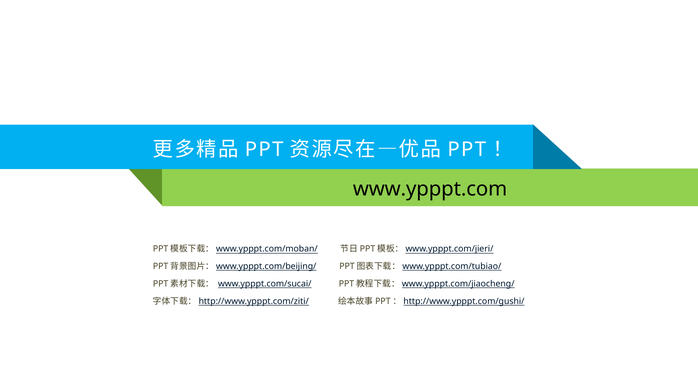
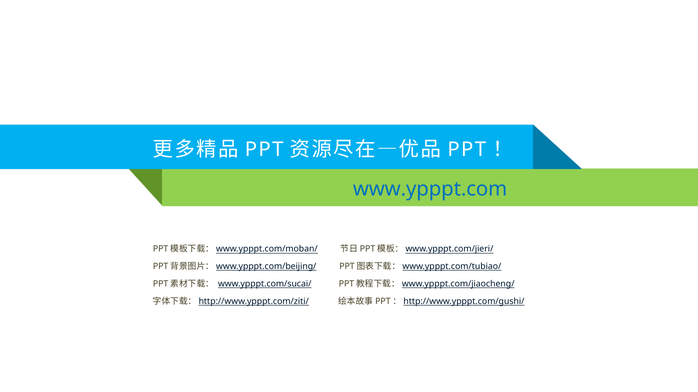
www.ypppt.com colour: black -> blue (430, 189)
